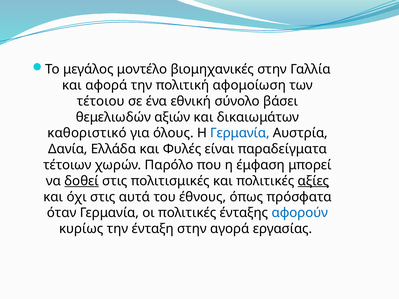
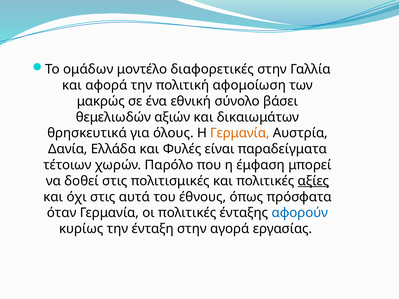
μεγάλος: μεγάλος -> ομάδων (88, 69)
βιομηχανικές: βιομηχανικές -> διαφορετικές (212, 69)
τέτοιου: τέτοιου -> μακρώς (101, 101)
καθοριστικό: καθοριστικό -> θρησκευτικά (87, 133)
Γερμανία colour: blue -> orange (240, 133)
δοθεί underline: present -> none (82, 181)
